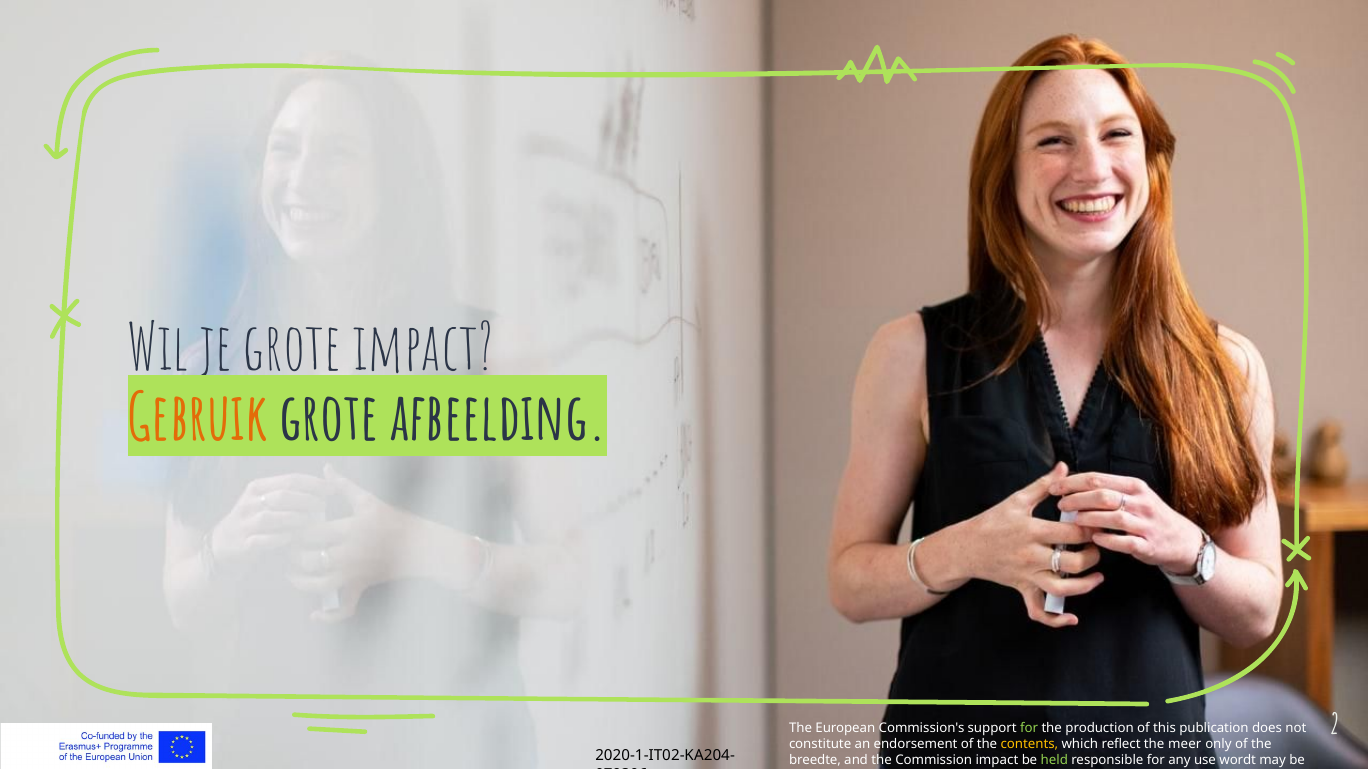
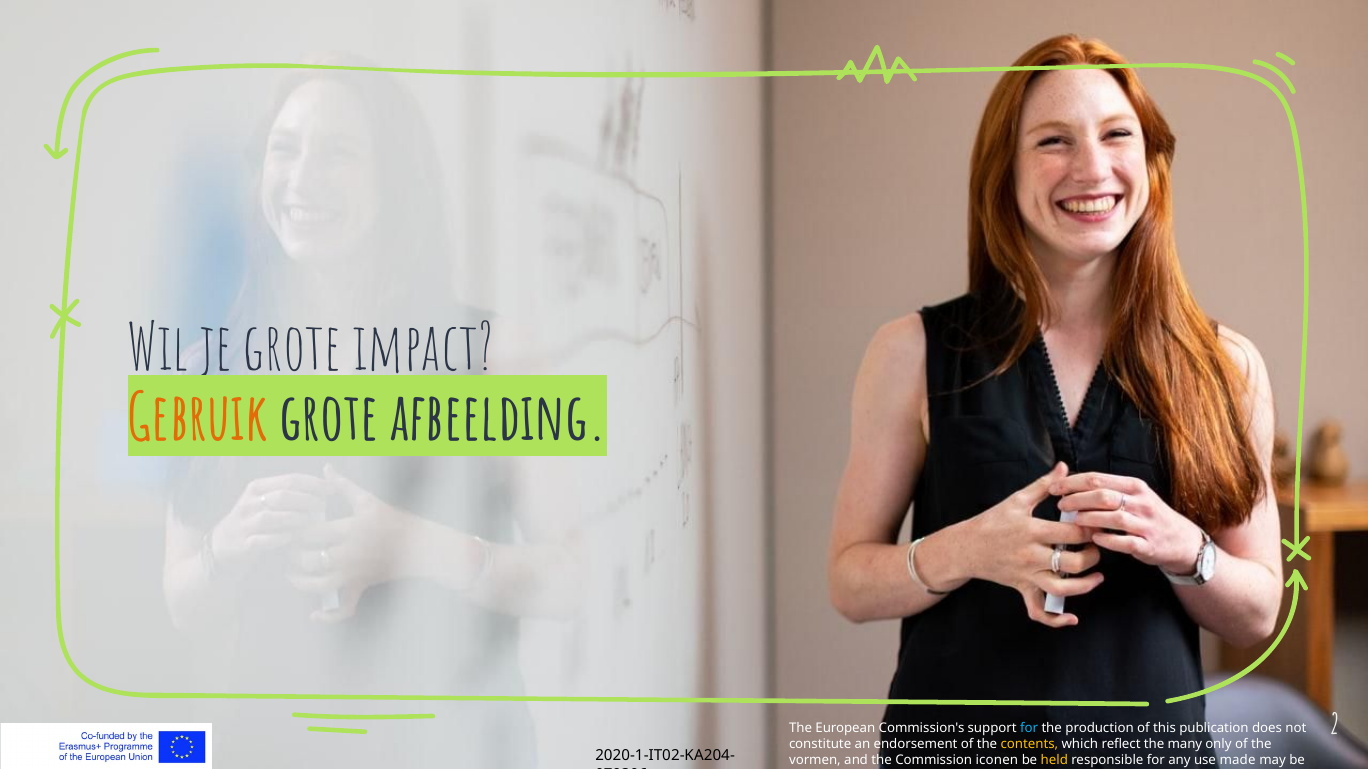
for colour: light green -> light blue (1029, 729)
meer: meer -> many (1185, 745)
breedte: breedte -> vormen (815, 761)
Commission impact: impact -> iconen (997, 761)
held colour: light green -> yellow (1054, 761)
use wordt: wordt -> made (1238, 761)
